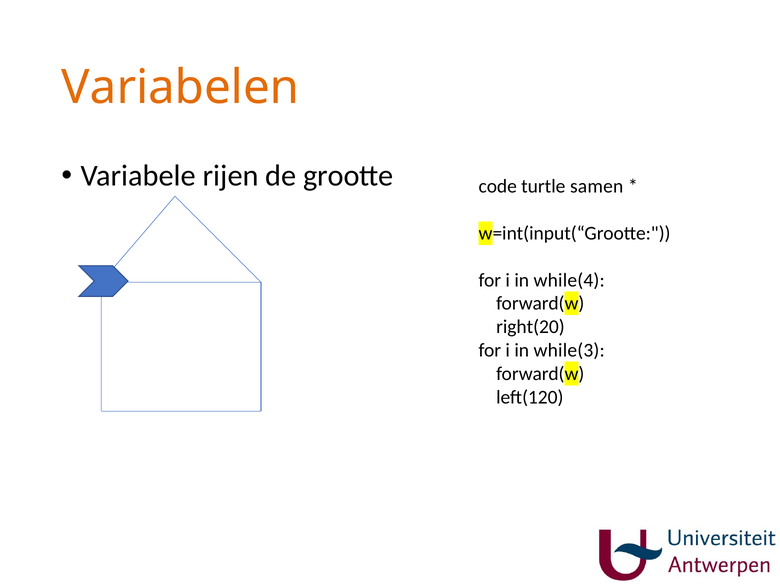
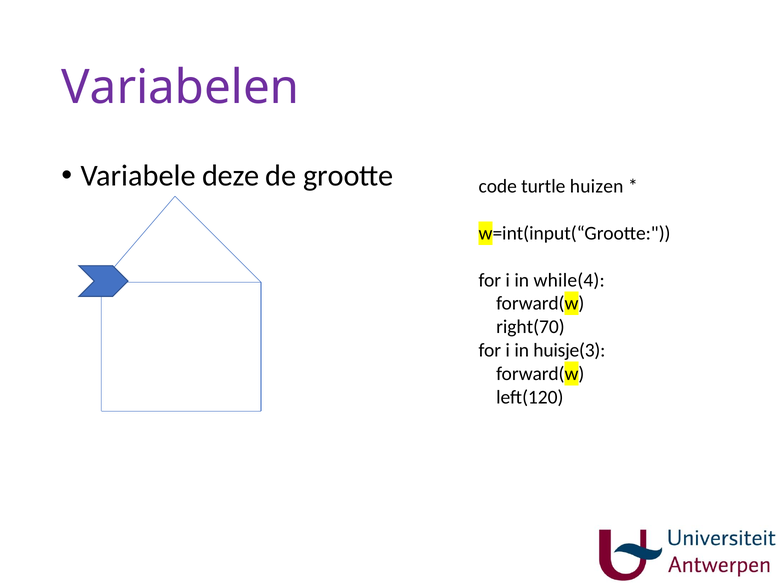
Variabelen colour: orange -> purple (180, 87)
rijen: rijen -> deze (231, 176)
samen: samen -> huizen (597, 187)
right(20: right(20 -> right(70 (530, 327)
while(3: while(3 -> huisje(3 (569, 350)
